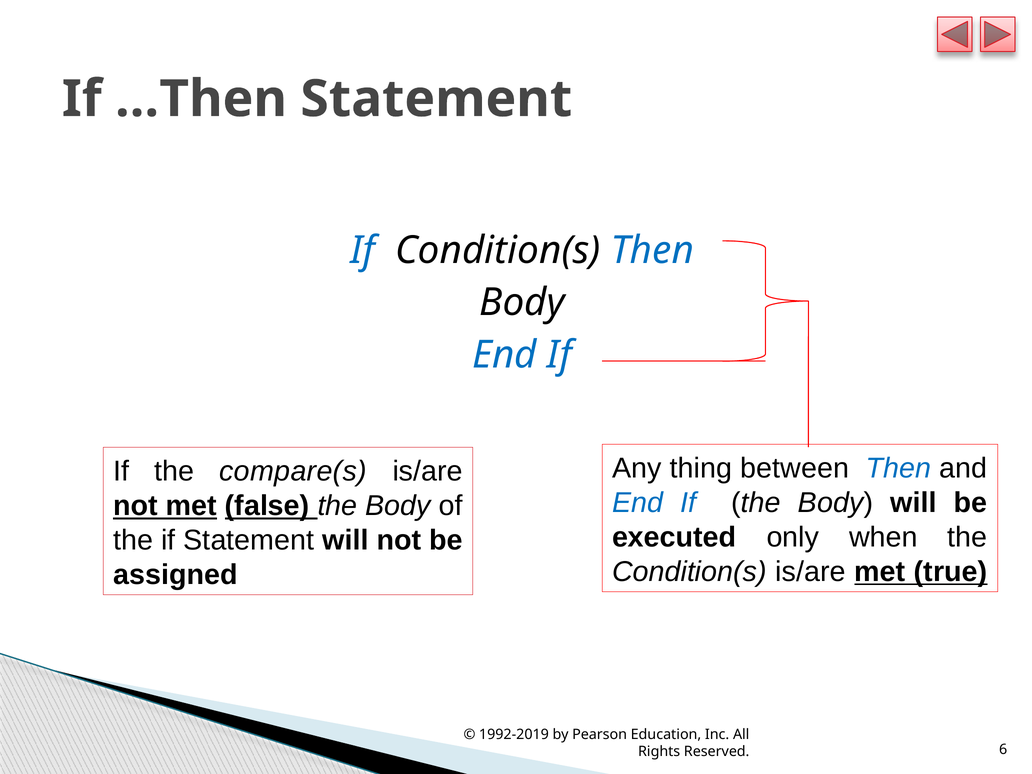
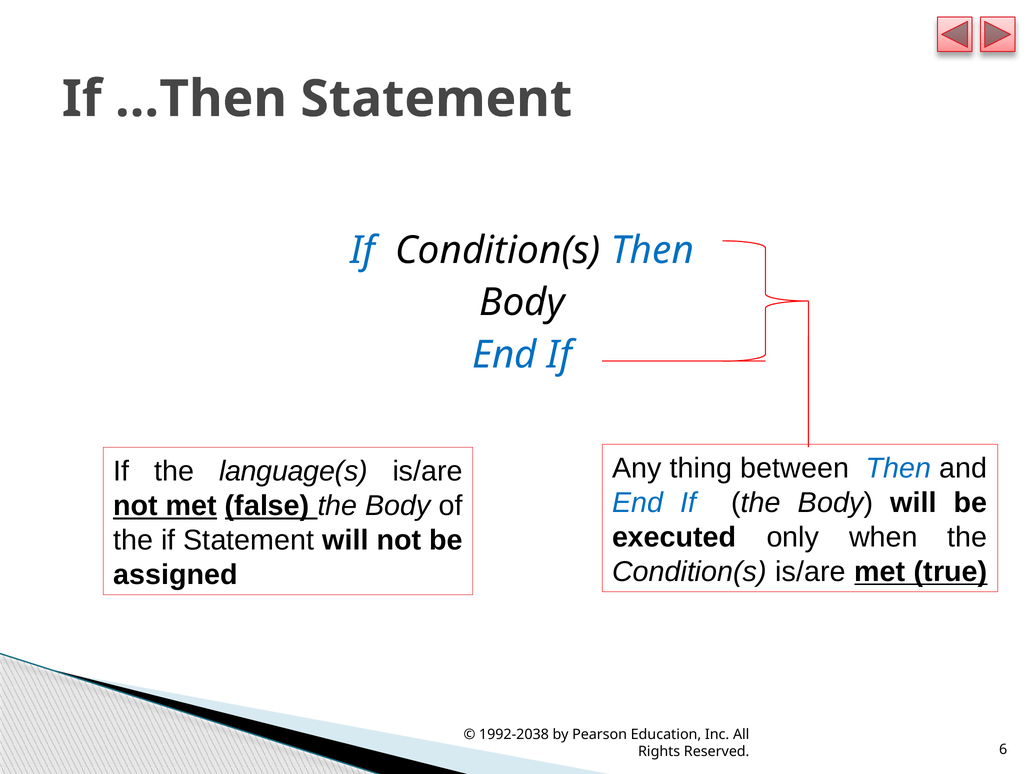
compare(s: compare(s -> language(s (293, 471)
1992-2019: 1992-2019 -> 1992-2038 (514, 735)
